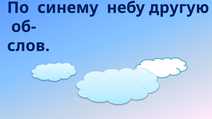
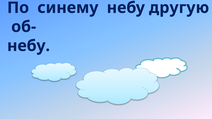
слов: слов -> небу (29, 46)
